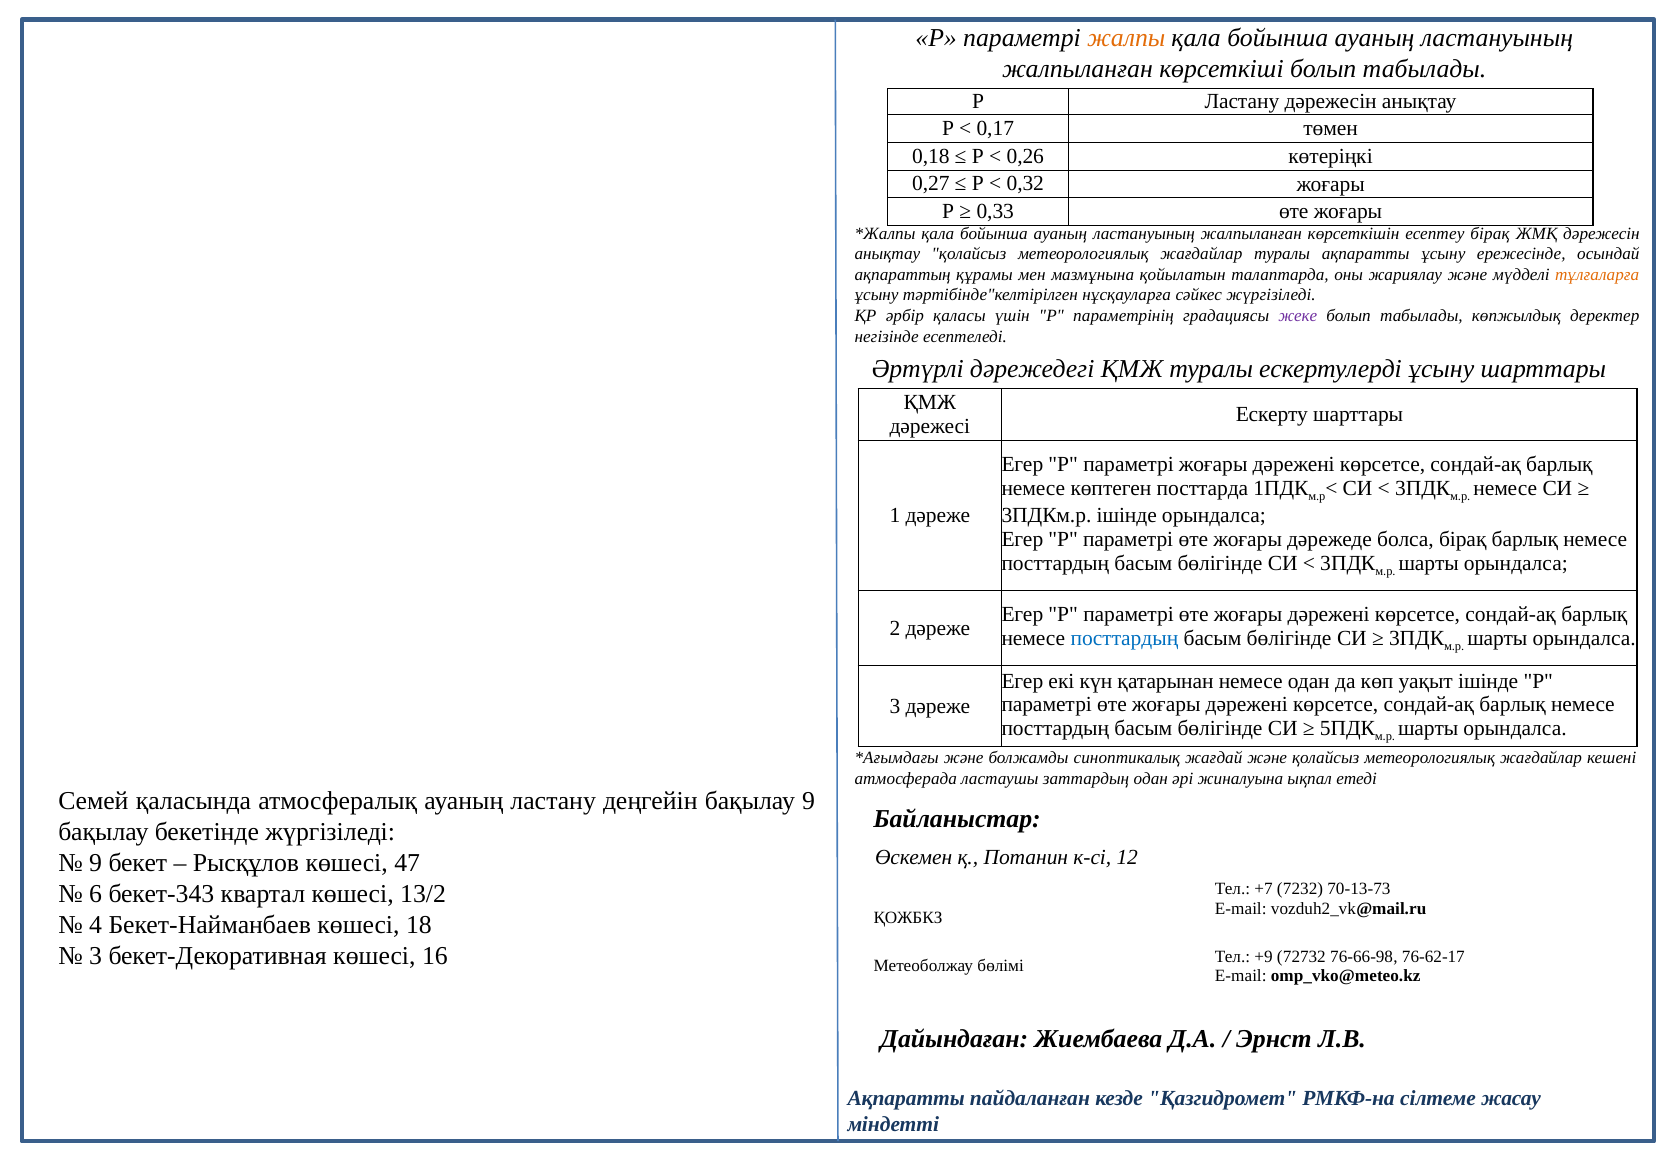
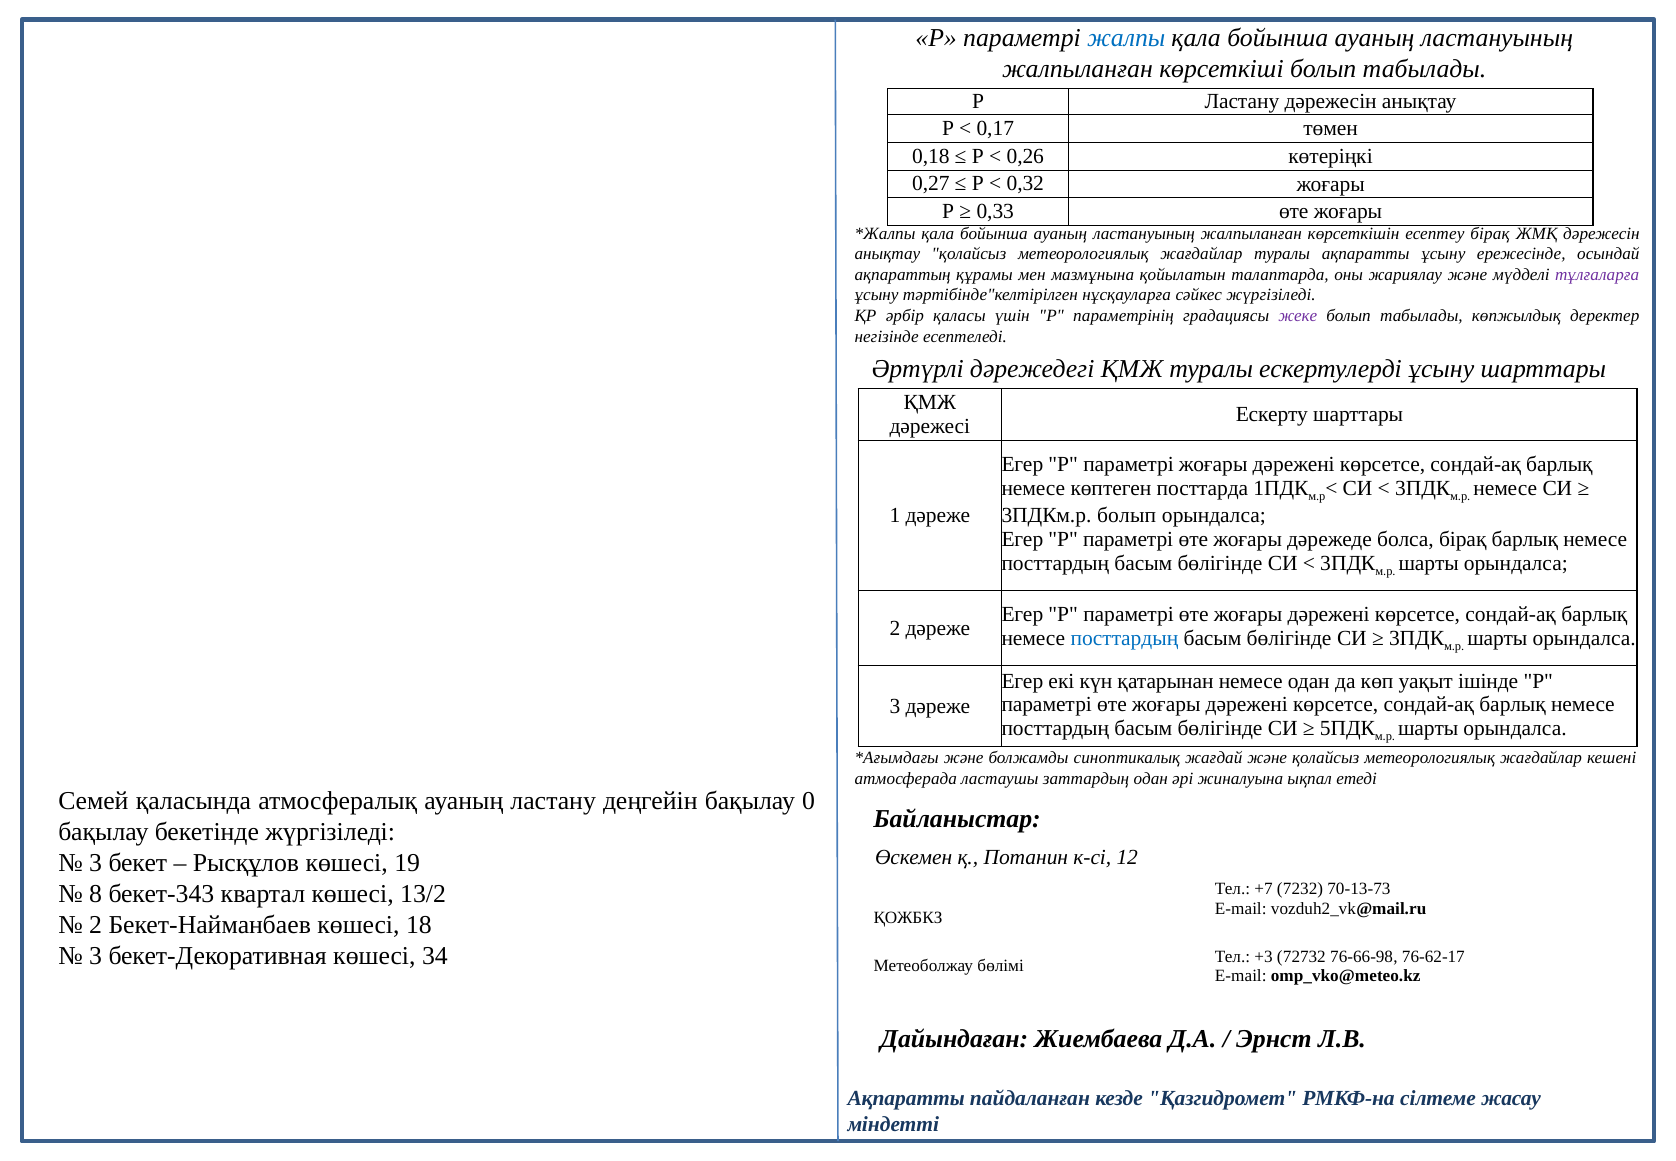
жалпы colour: orange -> blue (1126, 38)
тұлғаларға colour: orange -> purple (1597, 274)
3ПДКм.р ішінде: ішінде -> болып (1127, 515)
бақылау 9: 9 -> 0 (808, 801)
9: 9 -> 3 (96, 863)
47: 47 -> 19 (407, 863)
6: 6 -> 8 (96, 894)
4: 4 -> 2 (96, 925)
16: 16 -> 34 (435, 956)
+9: +9 -> +3 (1264, 956)
